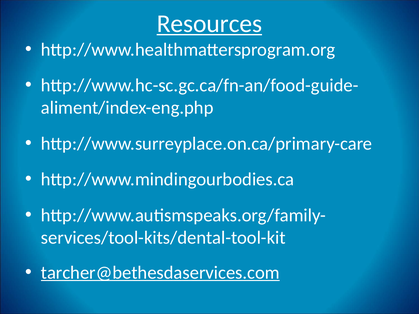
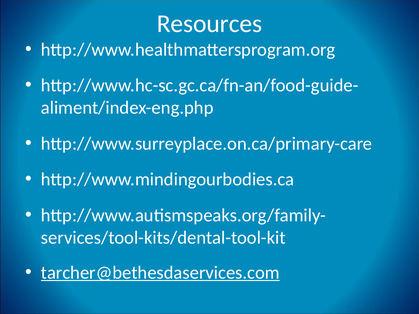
Resources underline: present -> none (209, 24)
